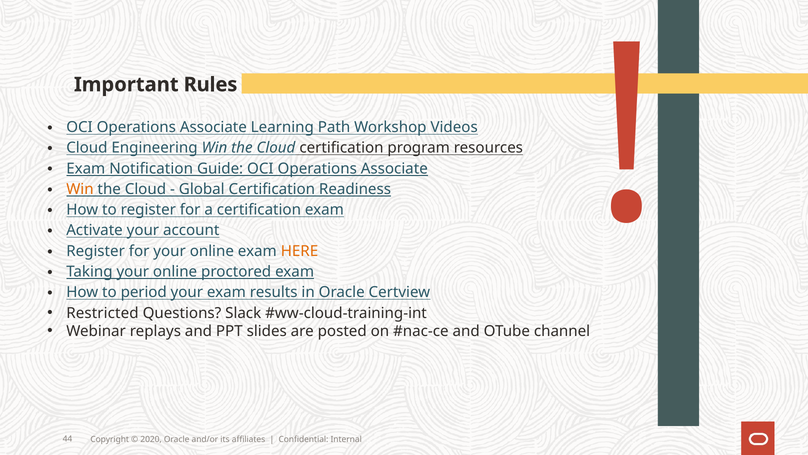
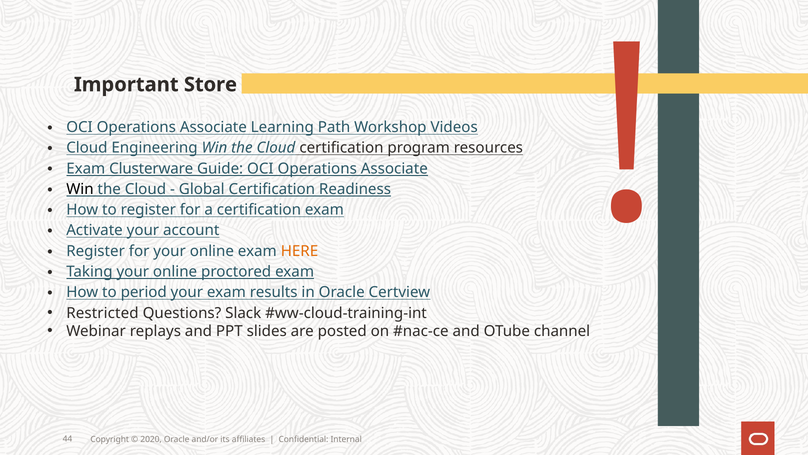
Rules: Rules -> Store (210, 84)
Notification: Notification -> Clusterware (151, 168)
Win colour: orange -> black (80, 189)
